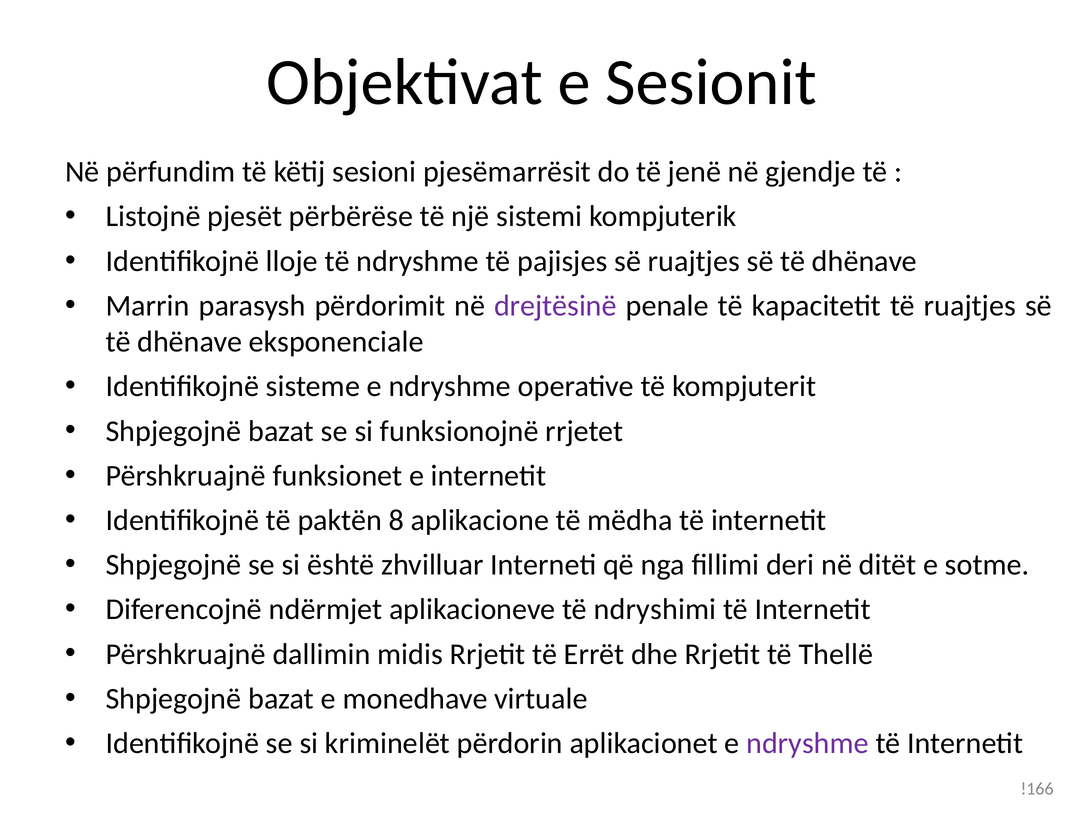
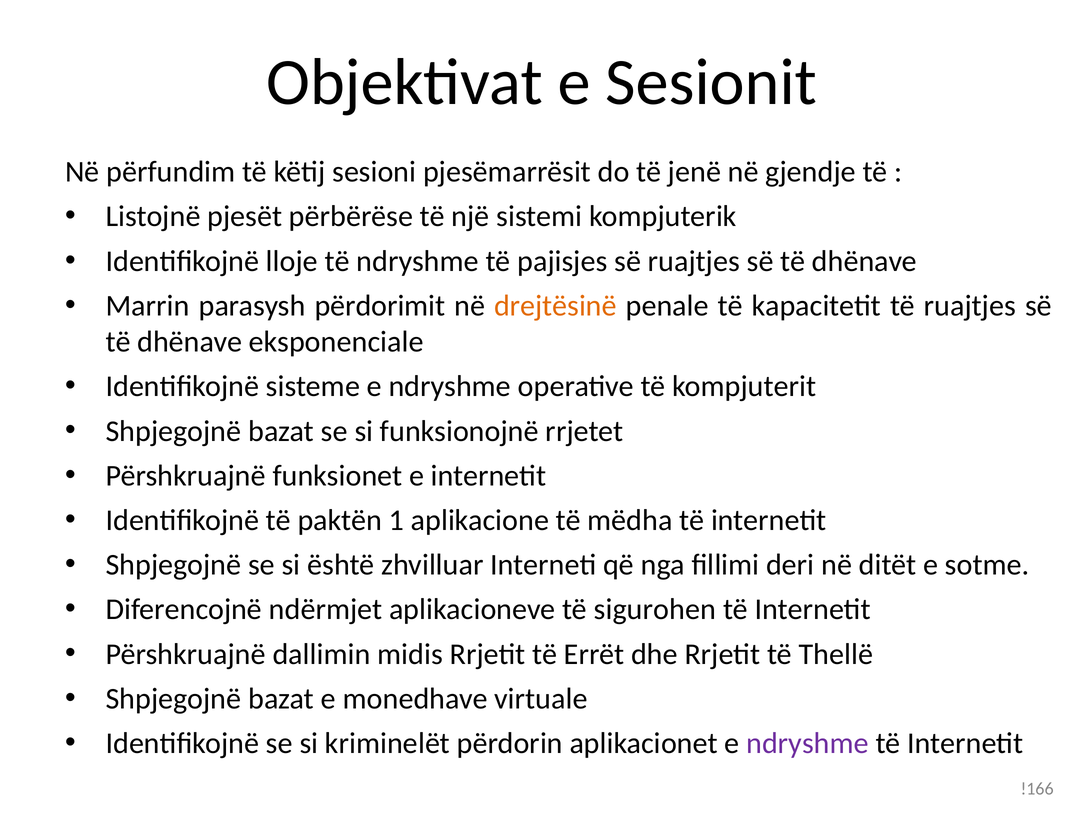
drejtësinë colour: purple -> orange (555, 306)
8: 8 -> 1 (396, 520)
ndryshimi: ndryshimi -> sigurohen (655, 609)
